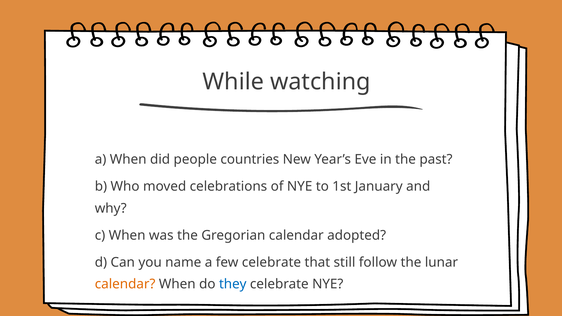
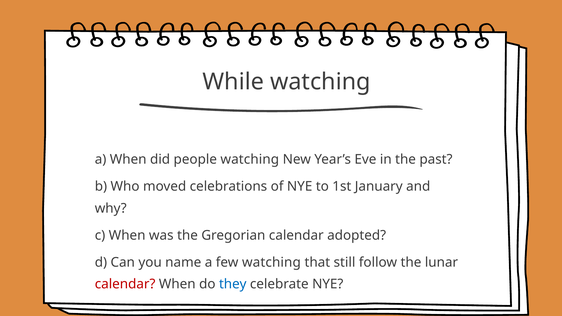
people countries: countries -> watching (250, 160)
few celebrate: celebrate -> watching (271, 263)
calendar colour: orange -> red (125, 284)
